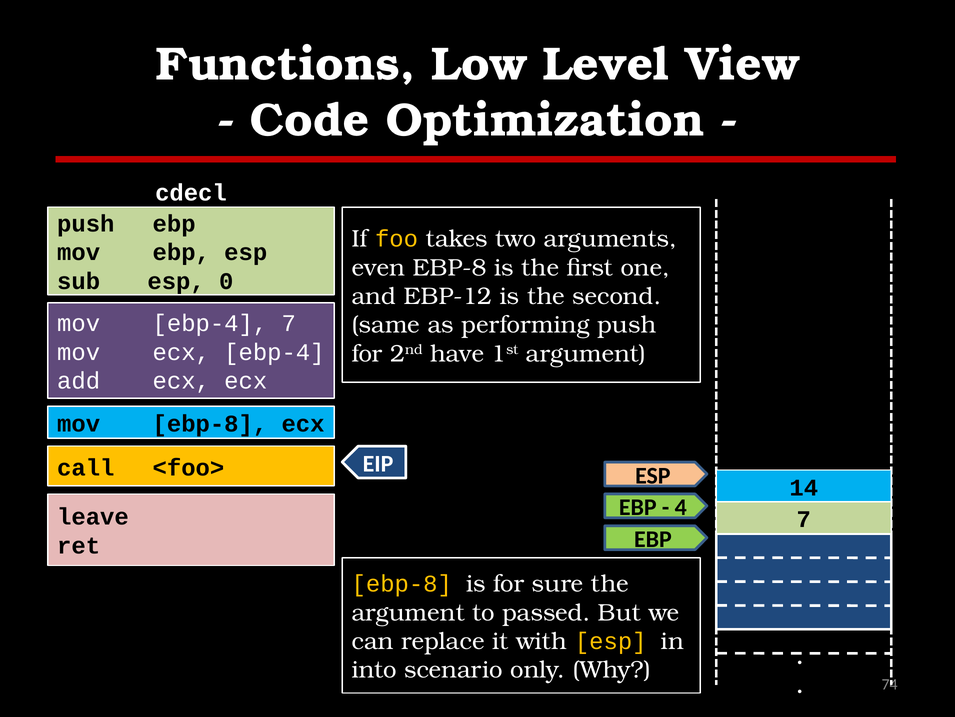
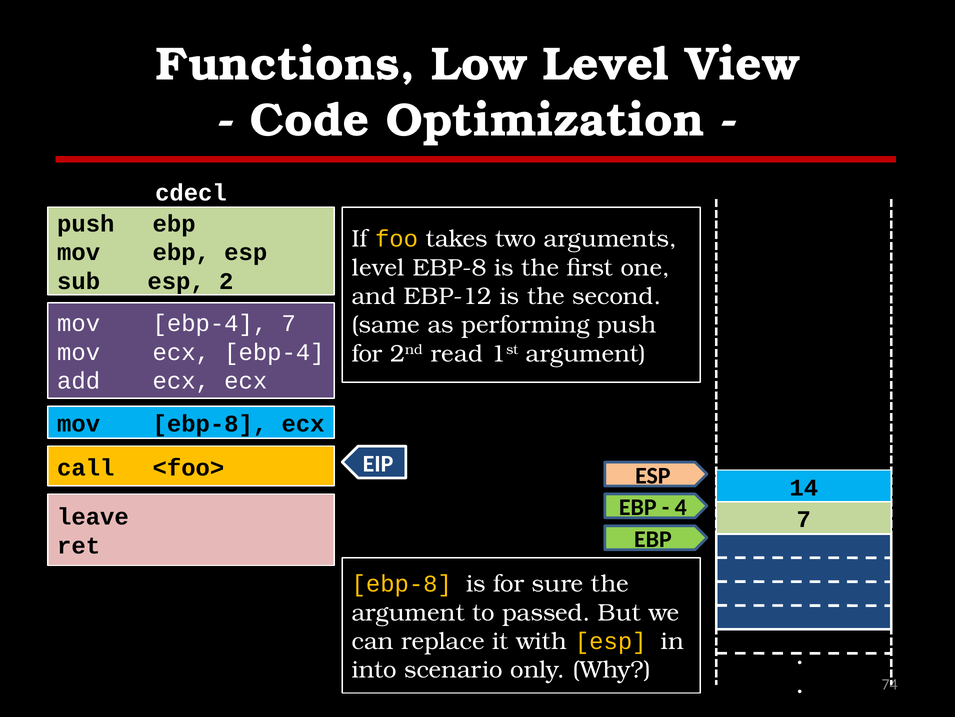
even: even -> level (378, 267)
0: 0 -> 2 (226, 281)
have: have -> read (457, 353)
